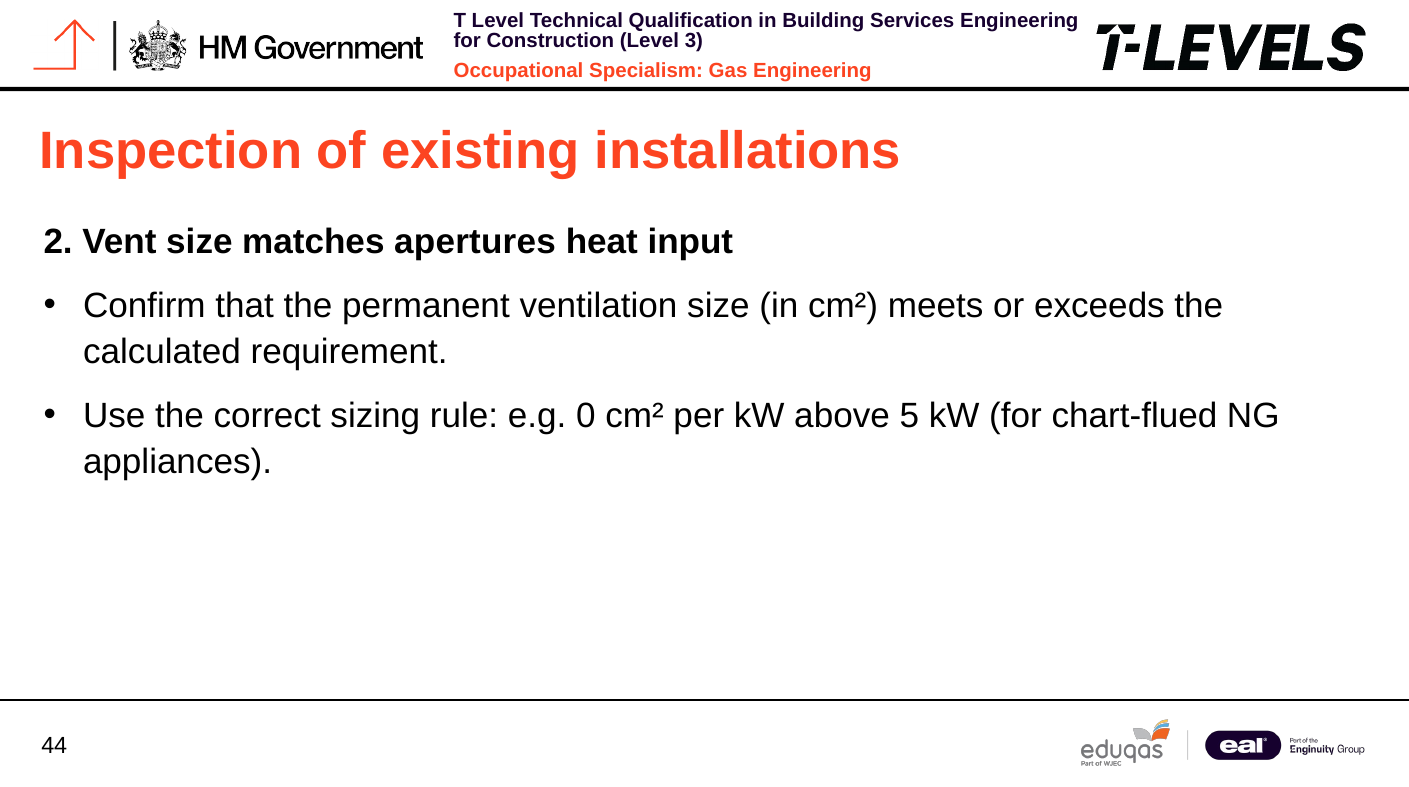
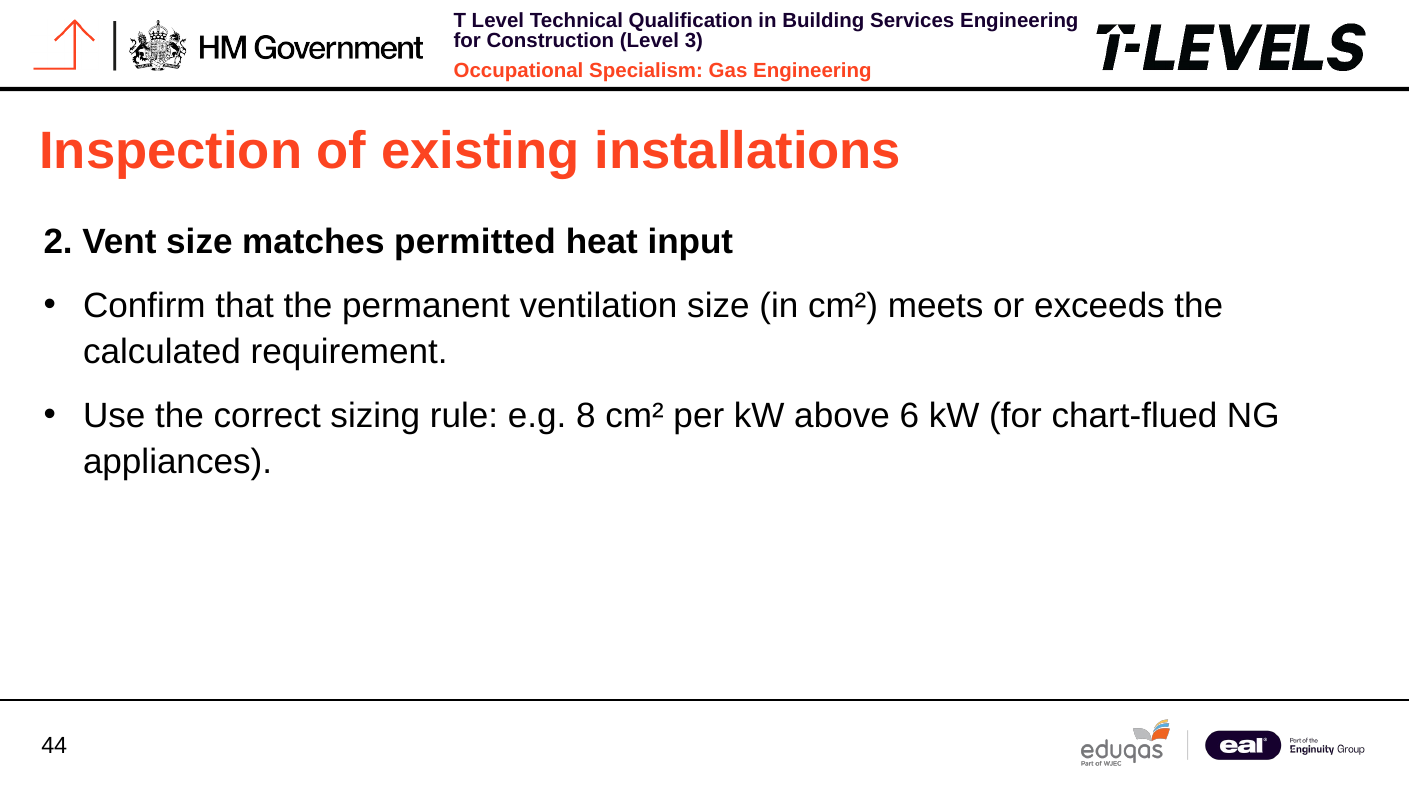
apertures: apertures -> permitted (475, 242)
0: 0 -> 8 (586, 416)
5: 5 -> 6 (909, 416)
